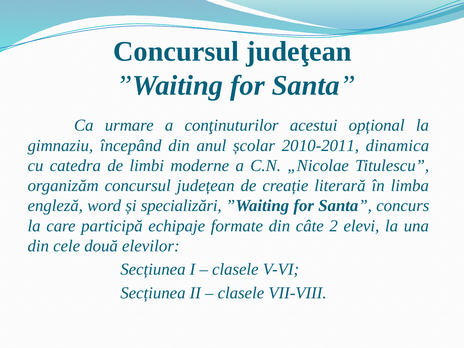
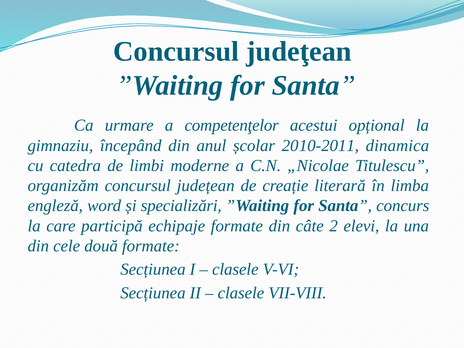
conţinuturilor: conţinuturilor -> competenţelor (232, 125)
două elevilor: elevilor -> formate (151, 246)
